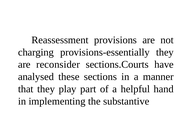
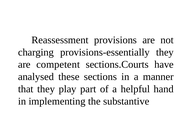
reconsider: reconsider -> competent (58, 65)
